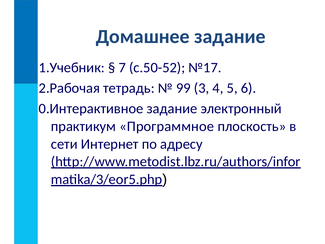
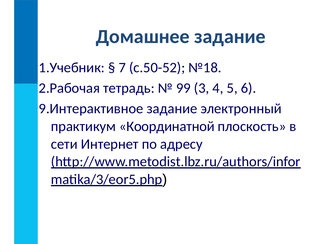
№17: №17 -> №18 (205, 67)
0.Интерактивное: 0.Интерактивное -> 9.Интерактивное (91, 109)
Программное: Программное -> Координатной (167, 126)
